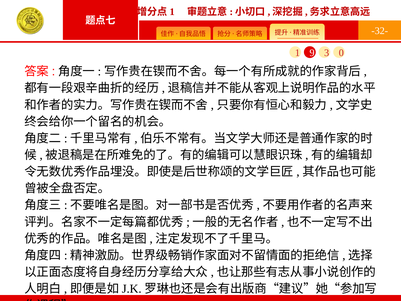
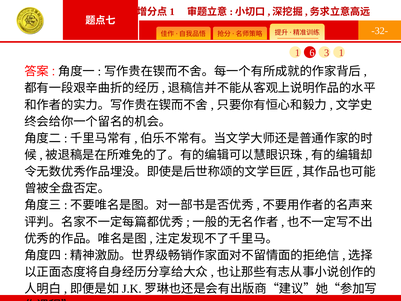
9: 9 -> 6 (312, 53)
3 0: 0 -> 1 (341, 53)
